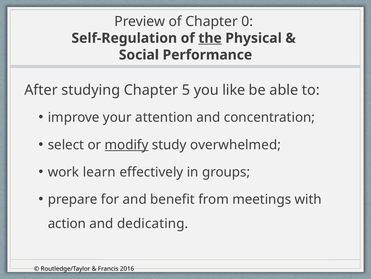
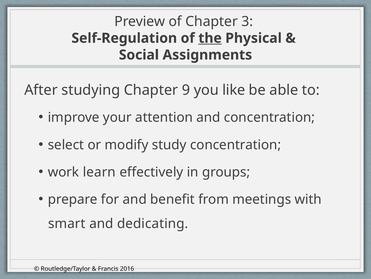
0: 0 -> 3 (247, 21)
Performance: Performance -> Assignments (207, 55)
5: 5 -> 9 (186, 90)
modify underline: present -> none (127, 144)
study overwhelmed: overwhelmed -> concentration (236, 144)
action: action -> smart (67, 223)
